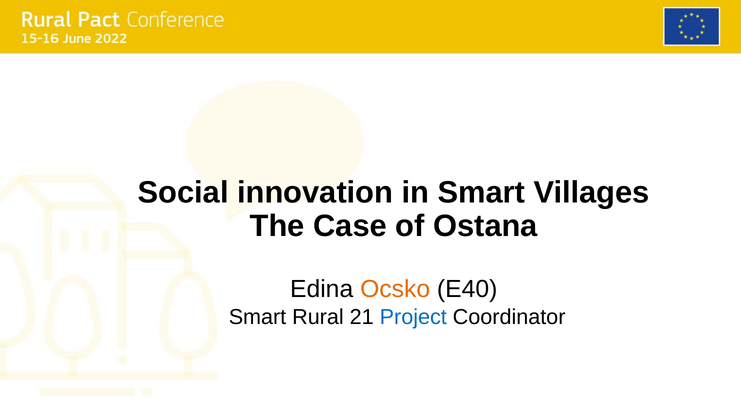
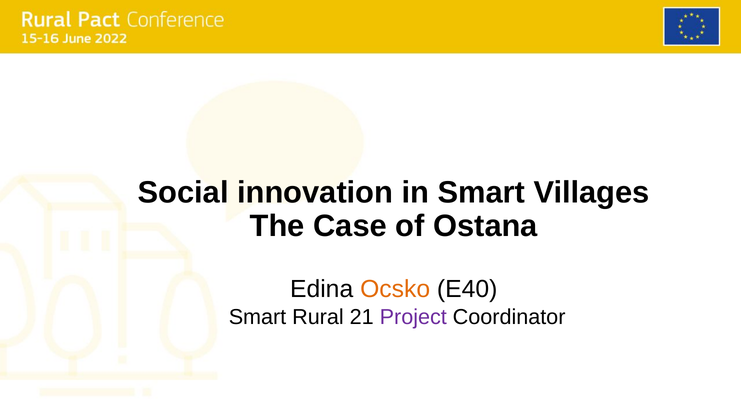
Project colour: blue -> purple (413, 317)
